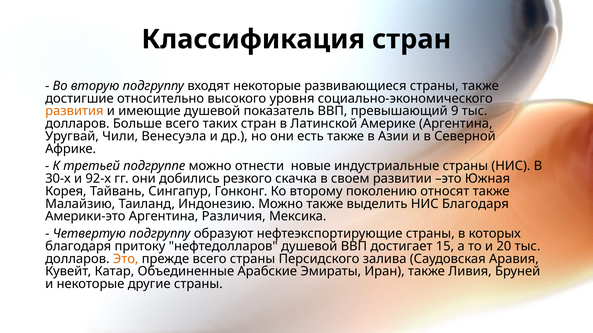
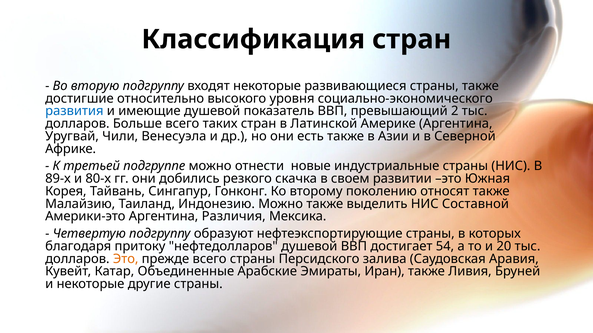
развития colour: orange -> blue (74, 111)
9: 9 -> 2 (455, 111)
30-х: 30-х -> 89-х (58, 179)
92-х: 92-х -> 80-х (98, 179)
НИС Благодаря: Благодаря -> Составной (475, 204)
15: 15 -> 54 (445, 247)
